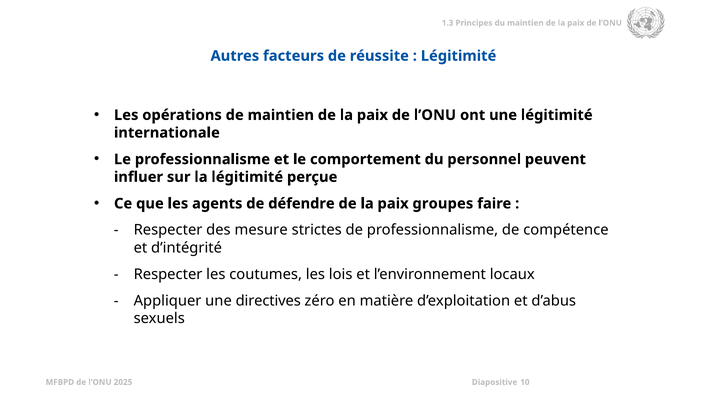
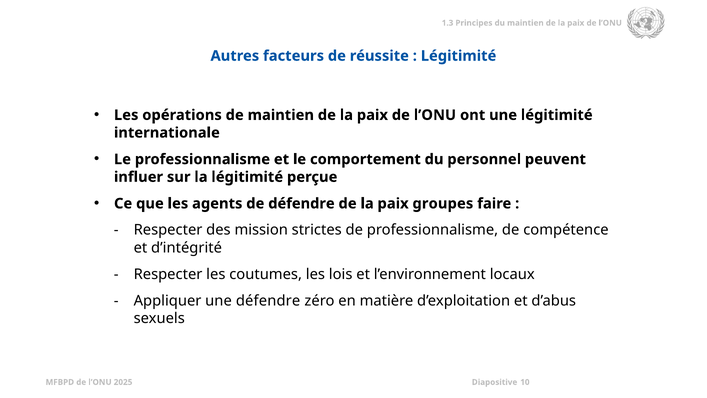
mesure: mesure -> mission (261, 230)
une directives: directives -> défendre (268, 301)
